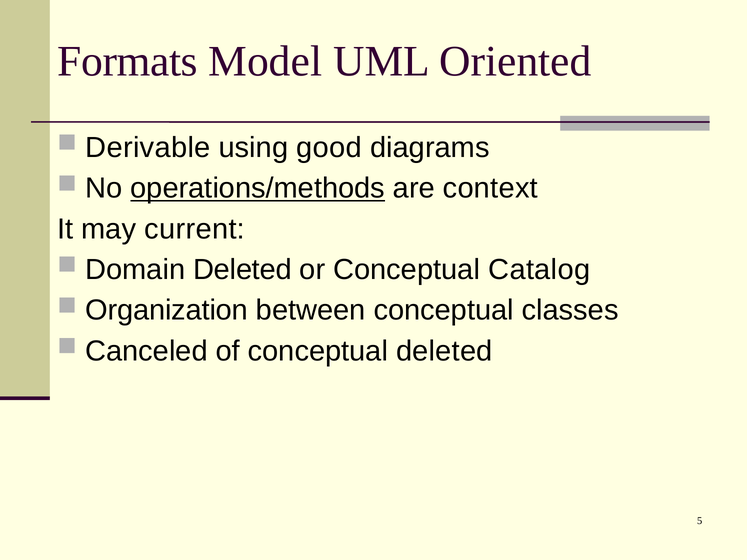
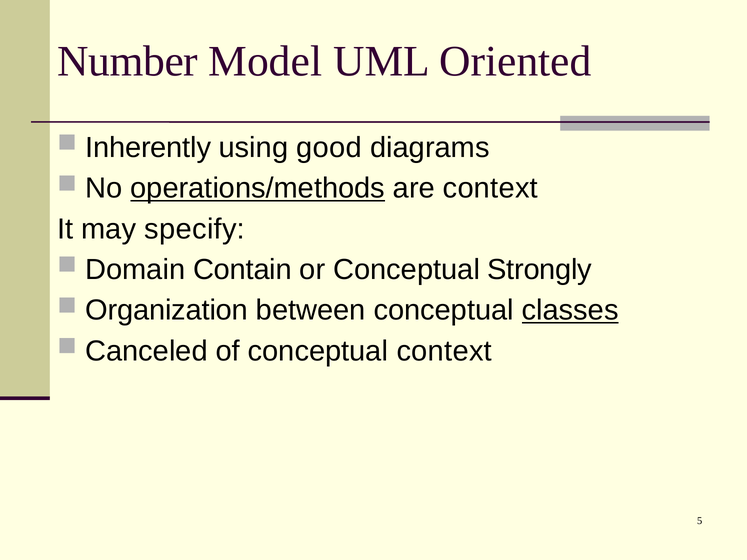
Formats: Formats -> Number (128, 62)
Derivable: Derivable -> Inherently (148, 148)
current: current -> specify (195, 229)
Domain Deleted: Deleted -> Contain (242, 270)
Catalog: Catalog -> Strongly (540, 270)
classes underline: none -> present (570, 311)
conceptual deleted: deleted -> context (444, 351)
